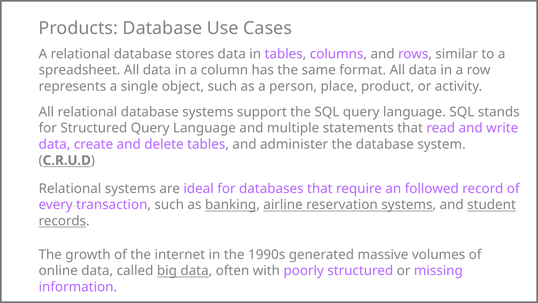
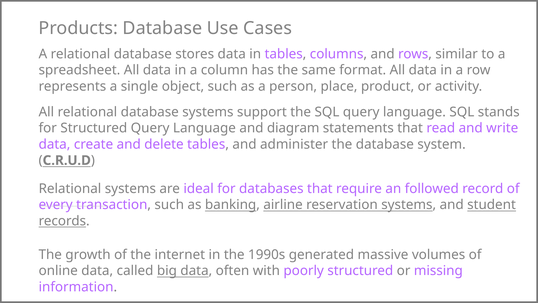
multiple: multiple -> diagram (293, 128)
